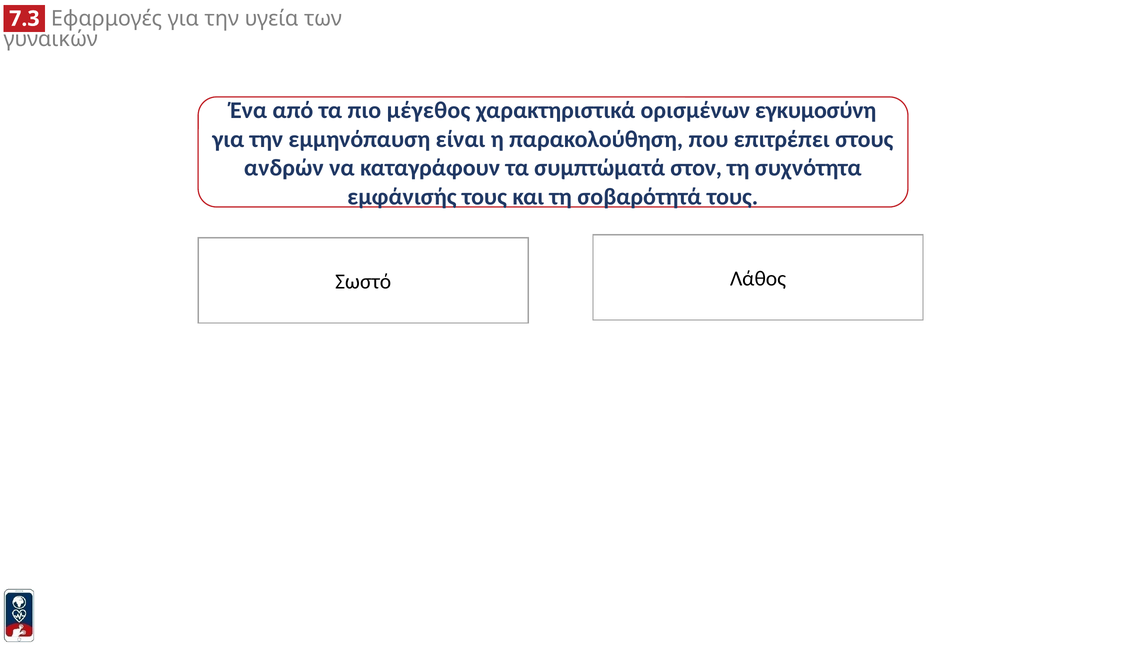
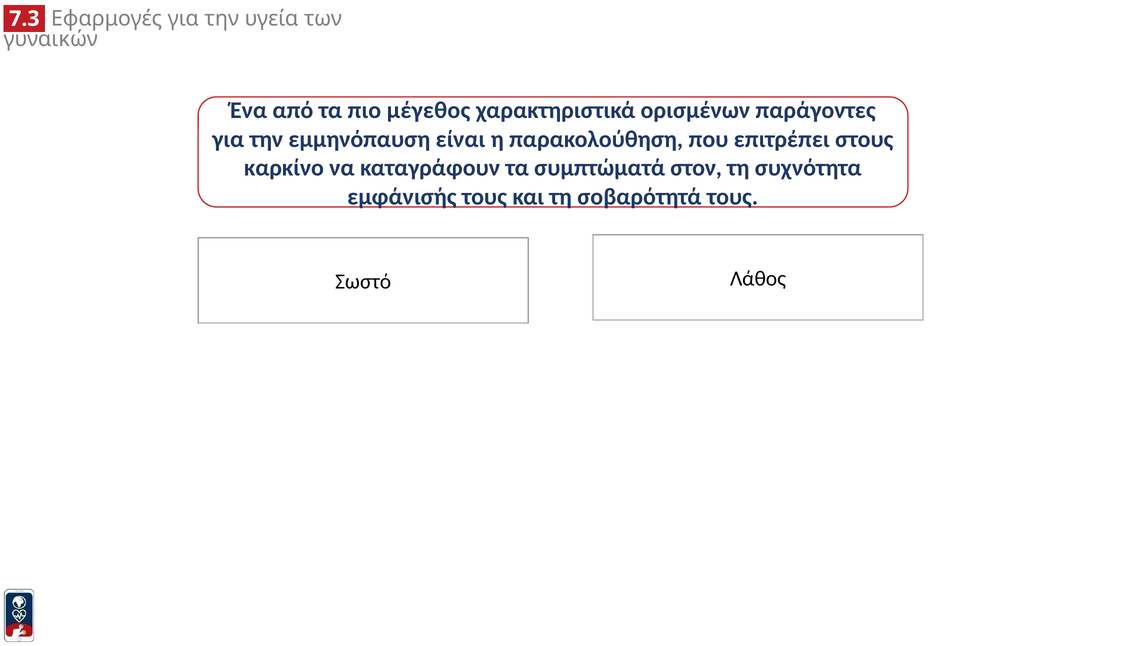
εγκυμοσύνη: εγκυμοσύνη -> παράγοντες (816, 110)
ανδρών: ανδρών -> καρκίνο (284, 168)
